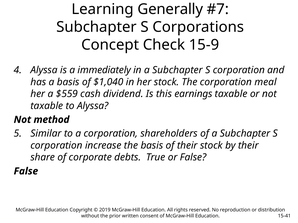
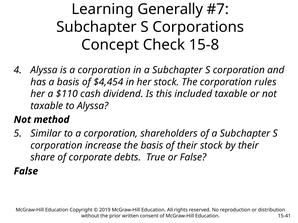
15-9: 15-9 -> 15-8 (204, 45)
is a immediately: immediately -> corporation (104, 70)
$1,040: $1,040 -> $4,454 (108, 82)
meal: meal -> rules (266, 82)
$559: $559 -> $110 (67, 94)
earnings: earnings -> included (193, 94)
